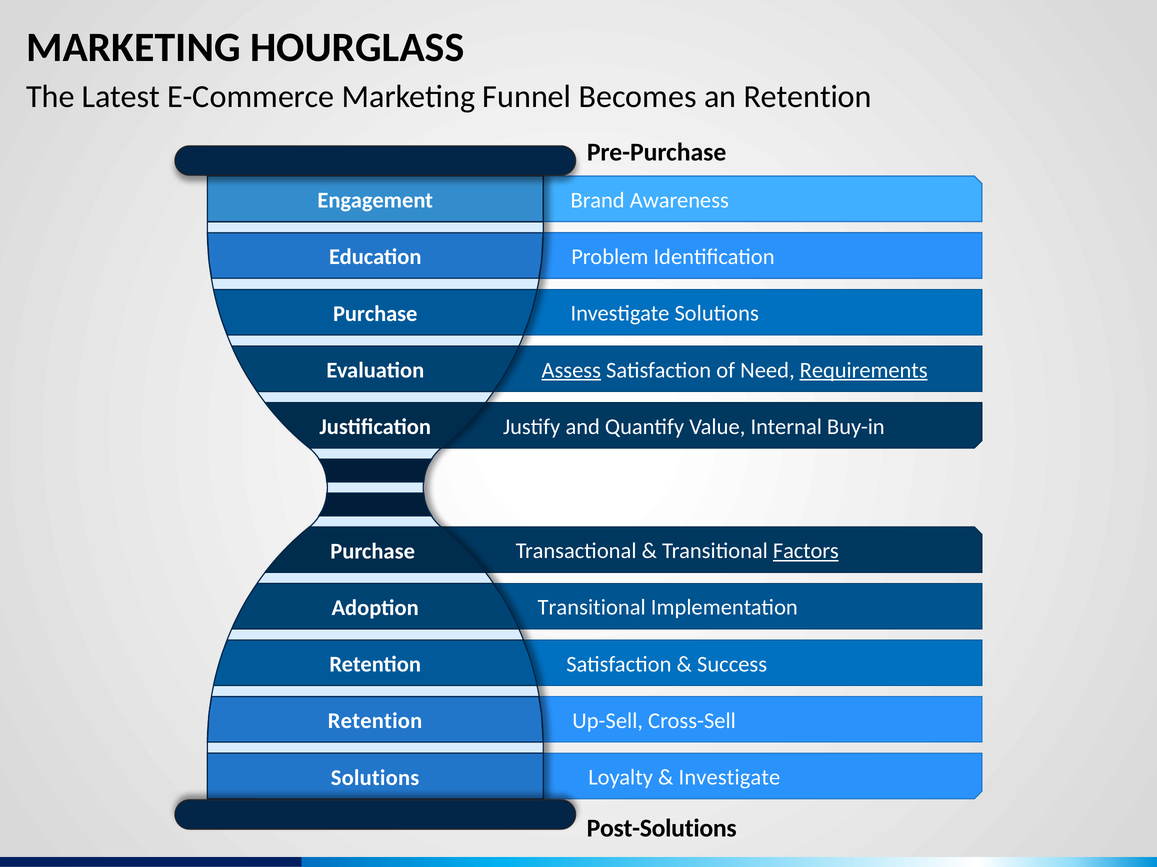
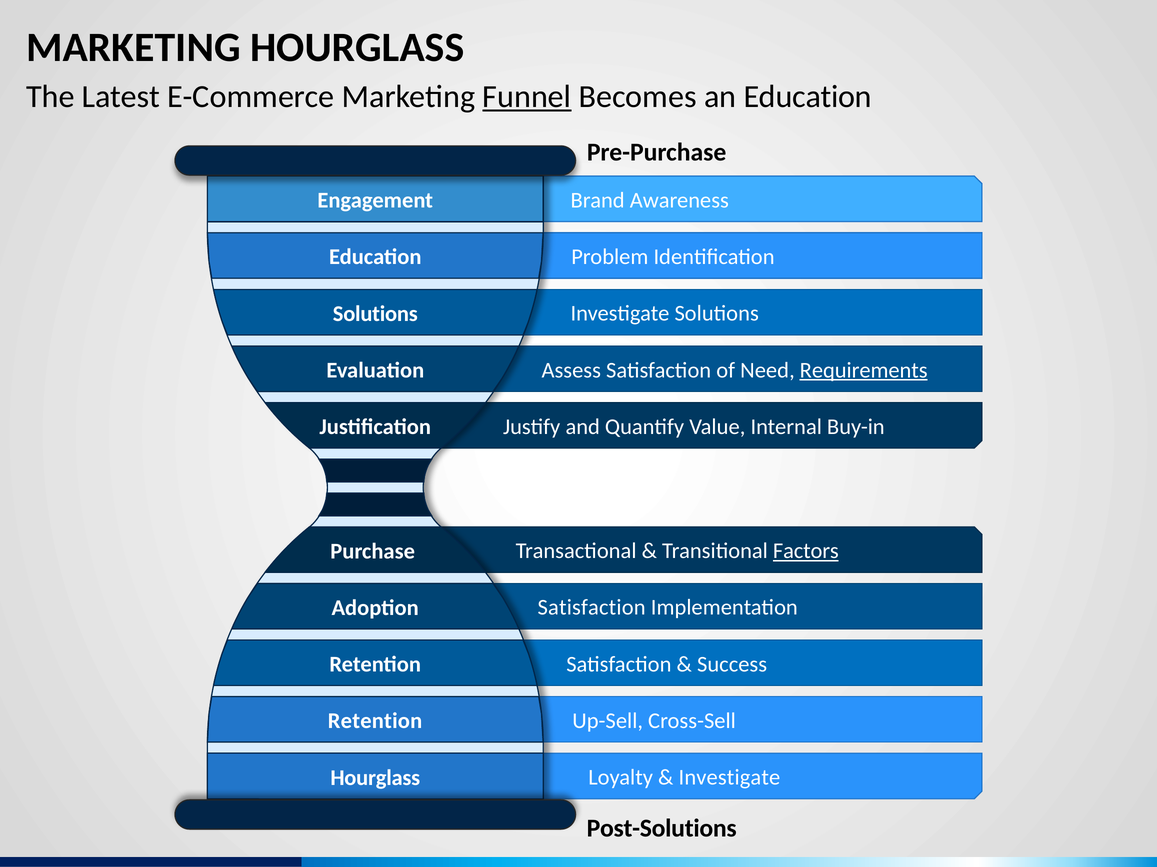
Funnel underline: none -> present (527, 97)
an Retention: Retention -> Education (808, 97)
Purchase: Purchase -> Solutions (375, 314)
Assess underline: present -> none (571, 370)
Adoption Transitional: Transitional -> Satisfaction (592, 608)
Solutions: Solutions -> Hourglass (375, 778)
